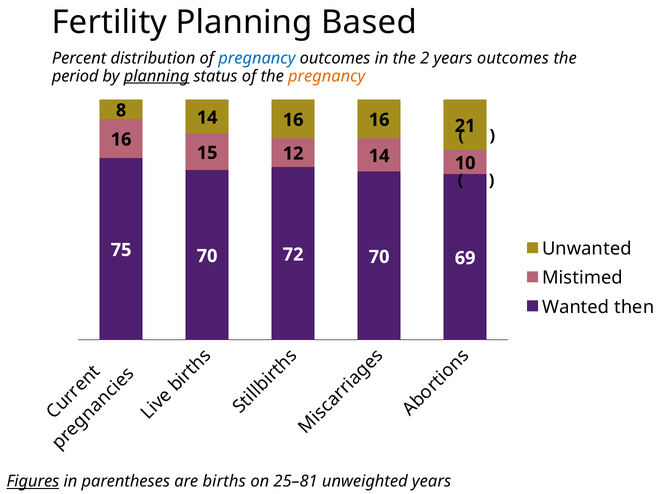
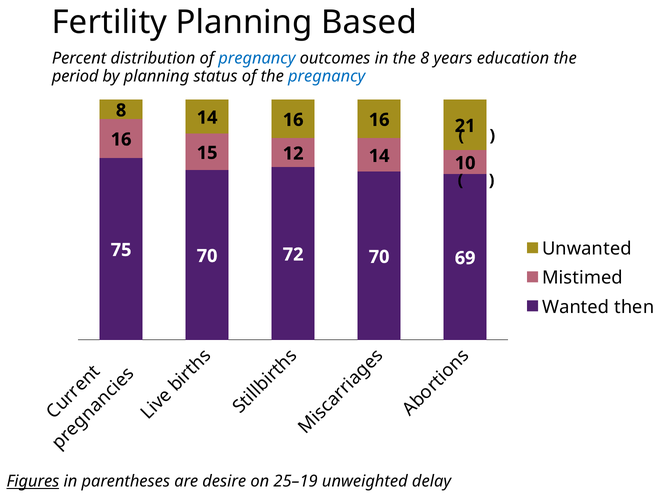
the 2: 2 -> 8 (425, 58)
years outcomes: outcomes -> education (513, 58)
planning underline: present -> none (157, 76)
pregnancy colour: orange -> blue (327, 76)
births: births -> desire (224, 481)
25–81: 25–81 -> 25–19 (296, 481)
unweighted years: years -> delay (432, 481)
